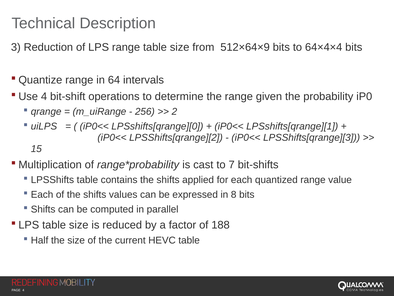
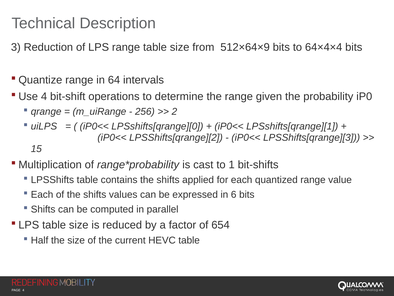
7: 7 -> 1 (232, 164)
8: 8 -> 6 (234, 194)
188: 188 -> 654 (221, 225)
